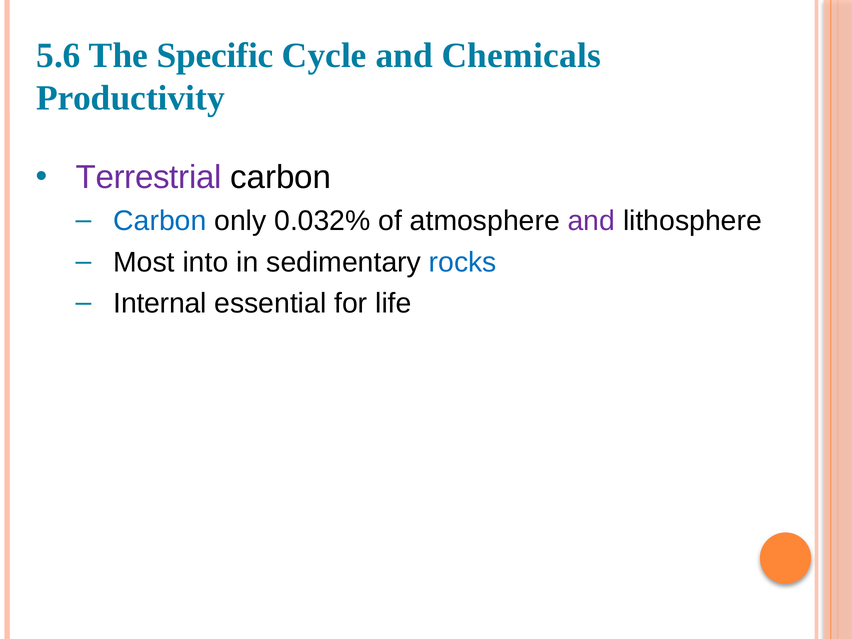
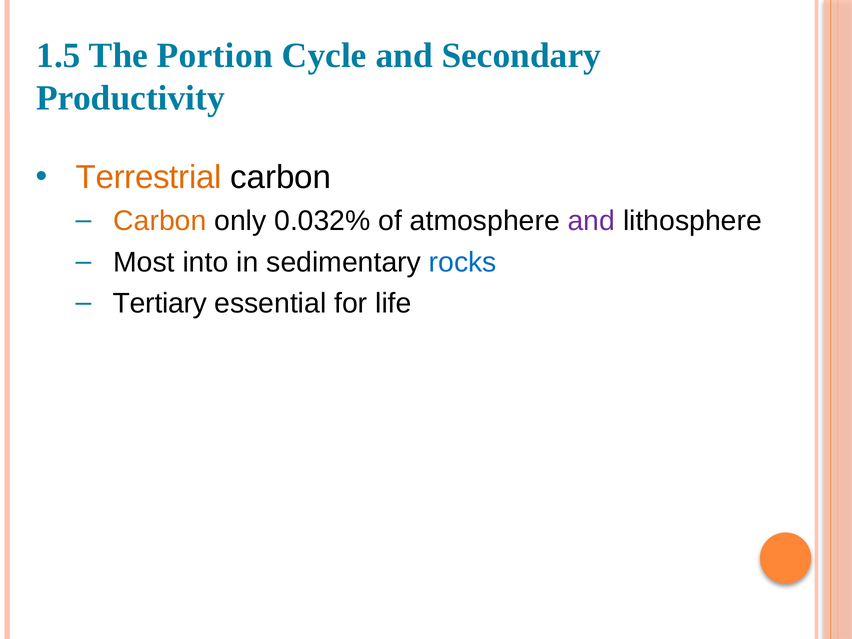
5.6: 5.6 -> 1.5 (59, 56)
Specific: Specific -> Portion (215, 56)
Chemicals: Chemicals -> Secondary (521, 56)
Terrestrial colour: purple -> orange (149, 177)
Carbon colour: blue -> orange (160, 221)
Internal: Internal -> Tertiary (160, 303)
